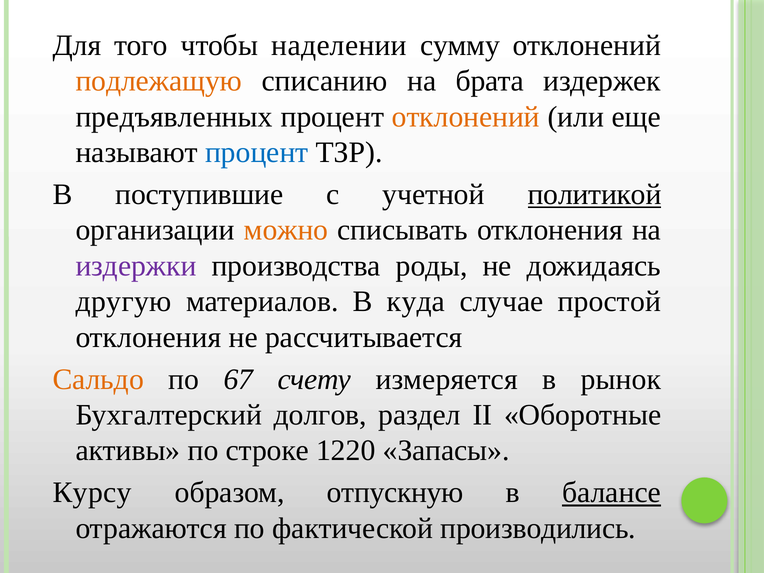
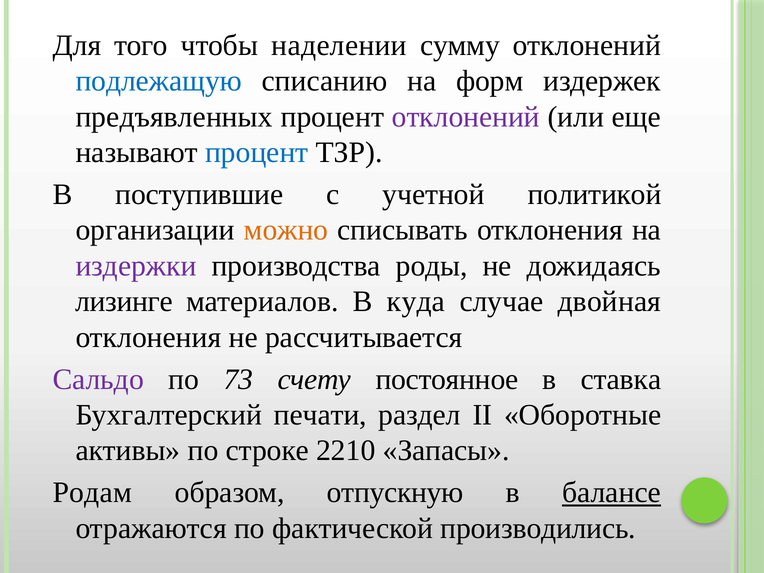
подлежащую colour: orange -> blue (159, 81)
брата: брата -> форм (490, 81)
отклонений colour: orange -> purple (466, 117)
политикой underline: present -> none (595, 195)
другую: другую -> лизинге (124, 302)
простой: простой -> двойная (609, 302)
Сальдо colour: orange -> purple (98, 379)
67: 67 -> 73 (238, 379)
измеряется: измеряется -> постоянное (447, 379)
рынок: рынок -> ставка (621, 379)
долгов: долгов -> печати (320, 415)
1220: 1220 -> 2210 (346, 451)
Курсу: Курсу -> Родам (92, 493)
